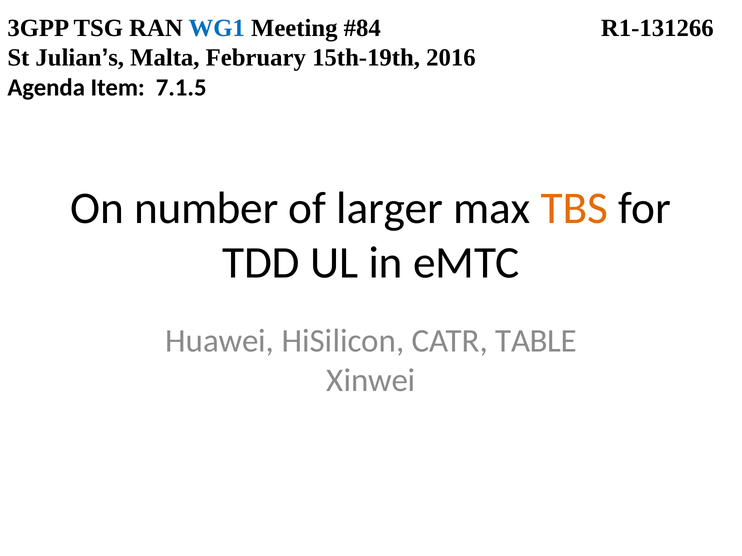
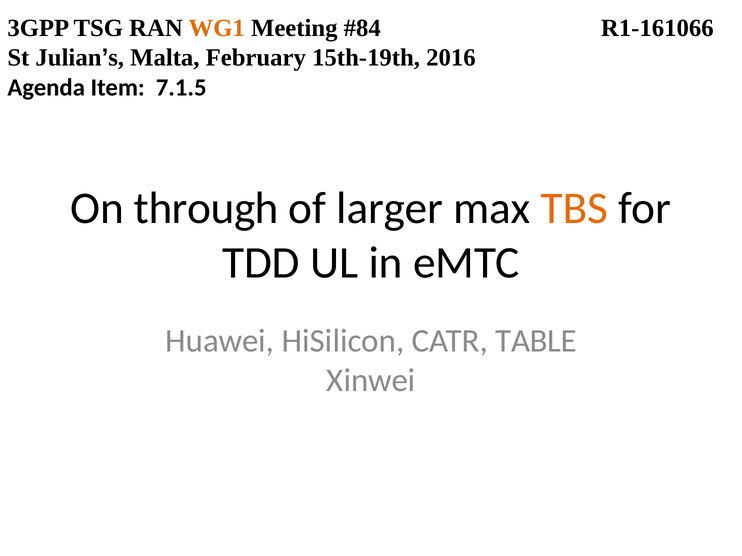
WG1 colour: blue -> orange (217, 28)
R1-131266: R1-131266 -> R1-161066 (657, 28)
number: number -> through (206, 208)
